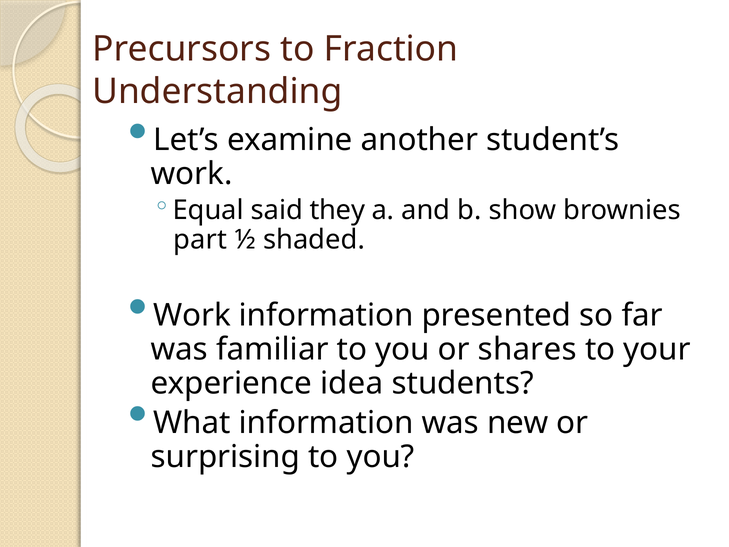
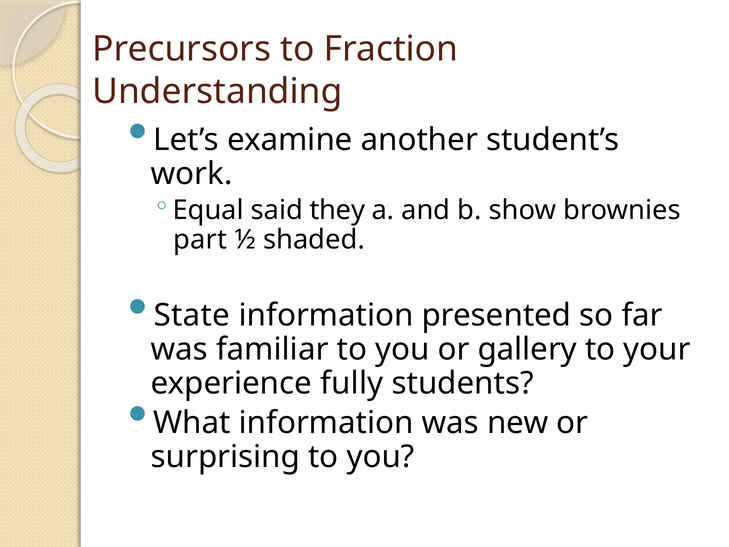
Work: Work -> State (192, 315)
shares: shares -> gallery (527, 349)
idea: idea -> fully (352, 383)
